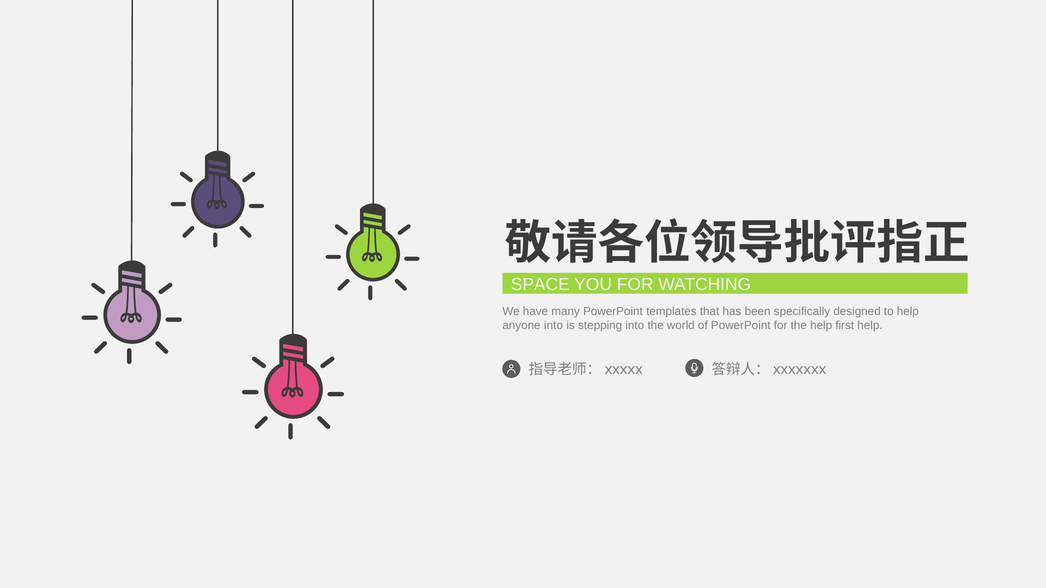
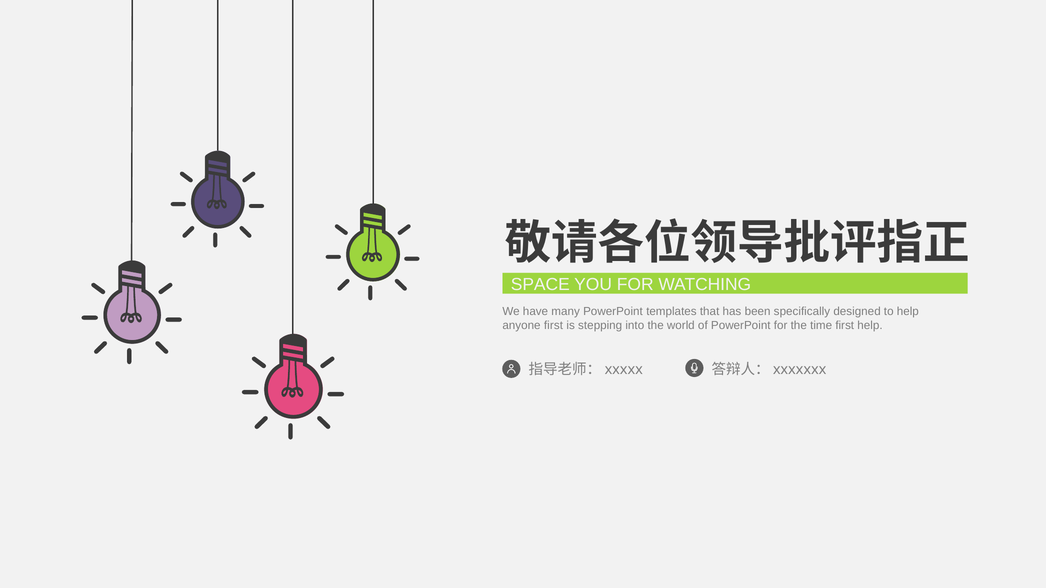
anyone into: into -> first (553, 326)
the help: help -> time (821, 326)
